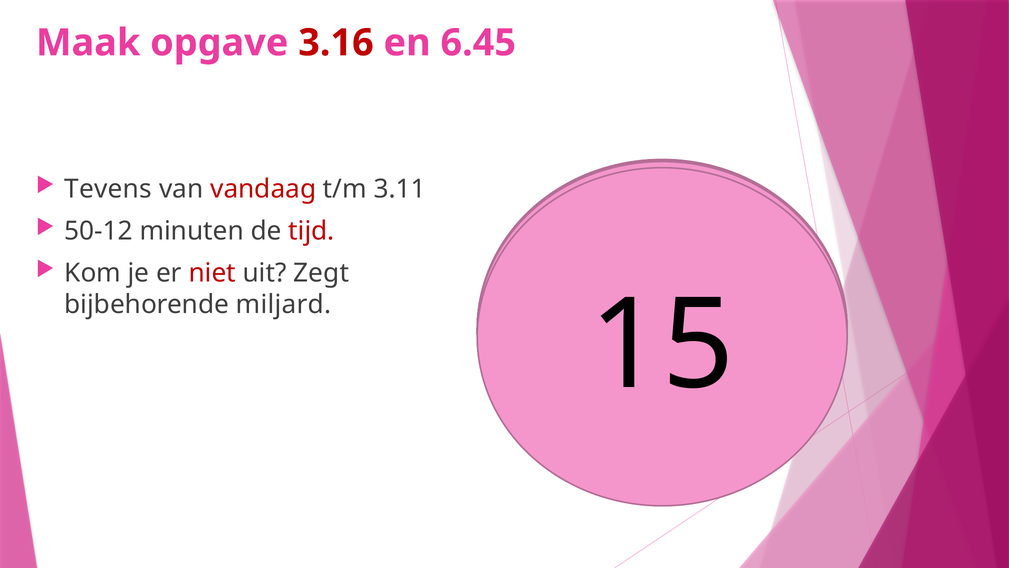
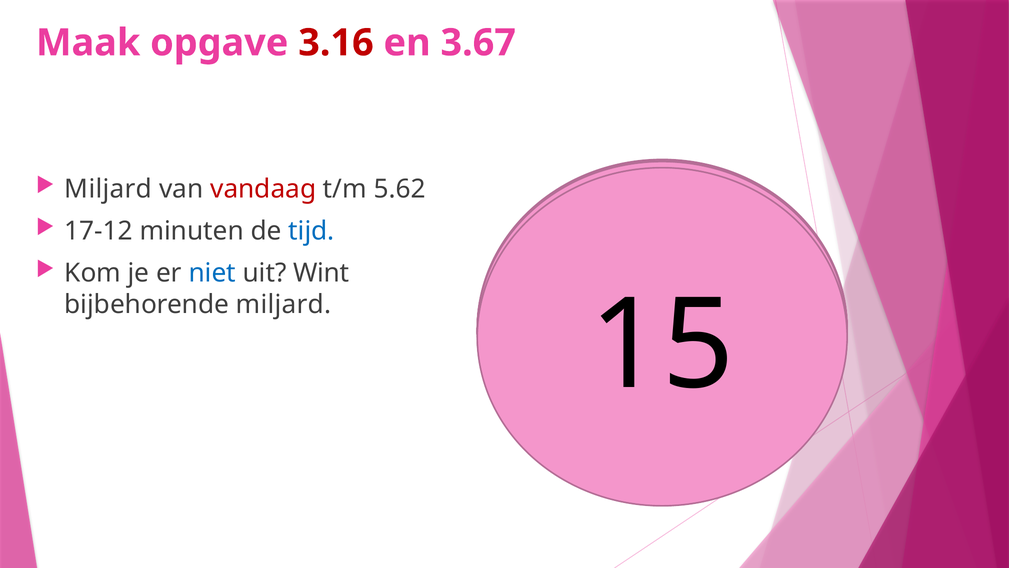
6.45: 6.45 -> 3.67 (478, 43)
Tevens: Tevens -> Miljard (108, 189)
3.11: 3.11 -> 5.62 (400, 189)
50-12: 50-12 -> 17-12 (99, 231)
tijd colour: red -> blue (311, 231)
niet colour: red -> blue (212, 273)
Zegt: Zegt -> Wint (321, 273)
